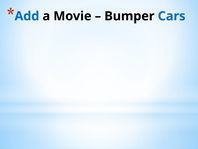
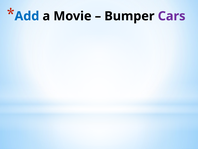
Cars colour: blue -> purple (172, 16)
